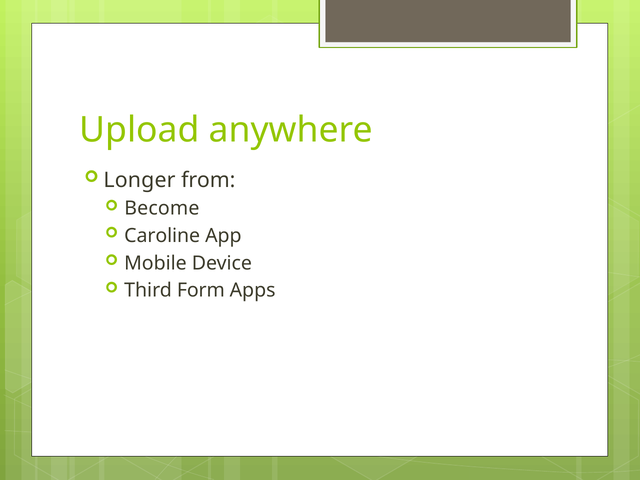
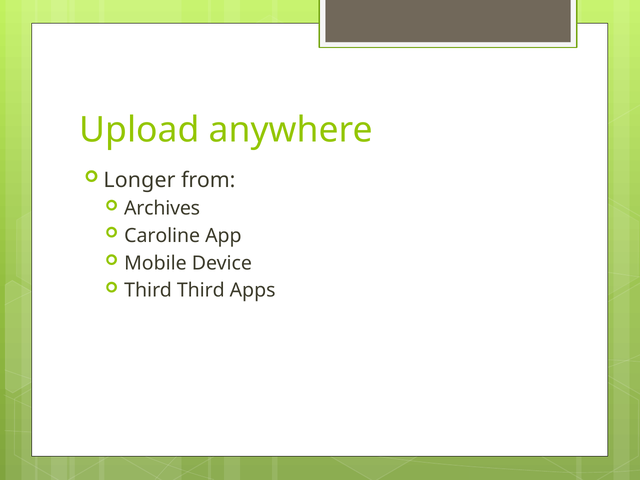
Become: Become -> Archives (162, 208)
Third Form: Form -> Third (201, 291)
